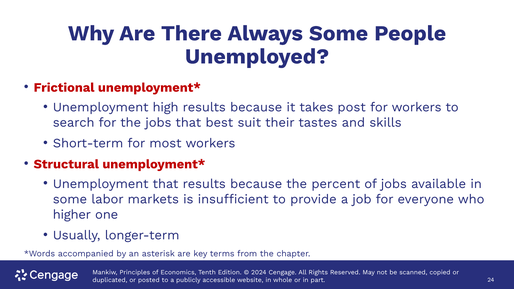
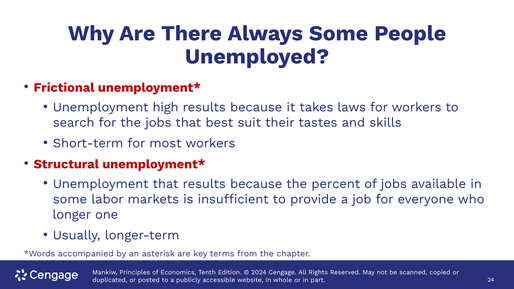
post: post -> laws (352, 107)
higher: higher -> longer (72, 215)
